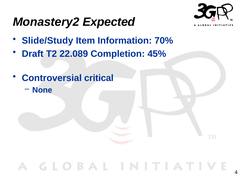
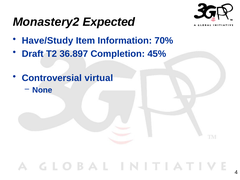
Slide/Study: Slide/Study -> Have/Study (47, 41)
22.089: 22.089 -> 36.897 (74, 54)
critical: critical -> virtual (99, 78)
